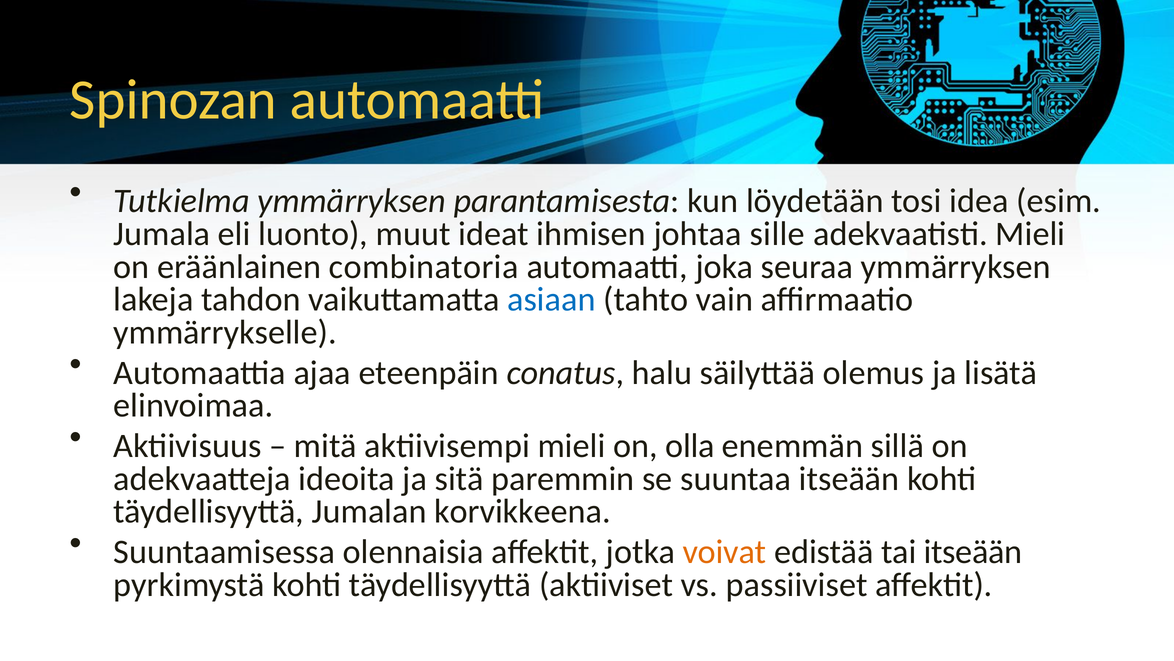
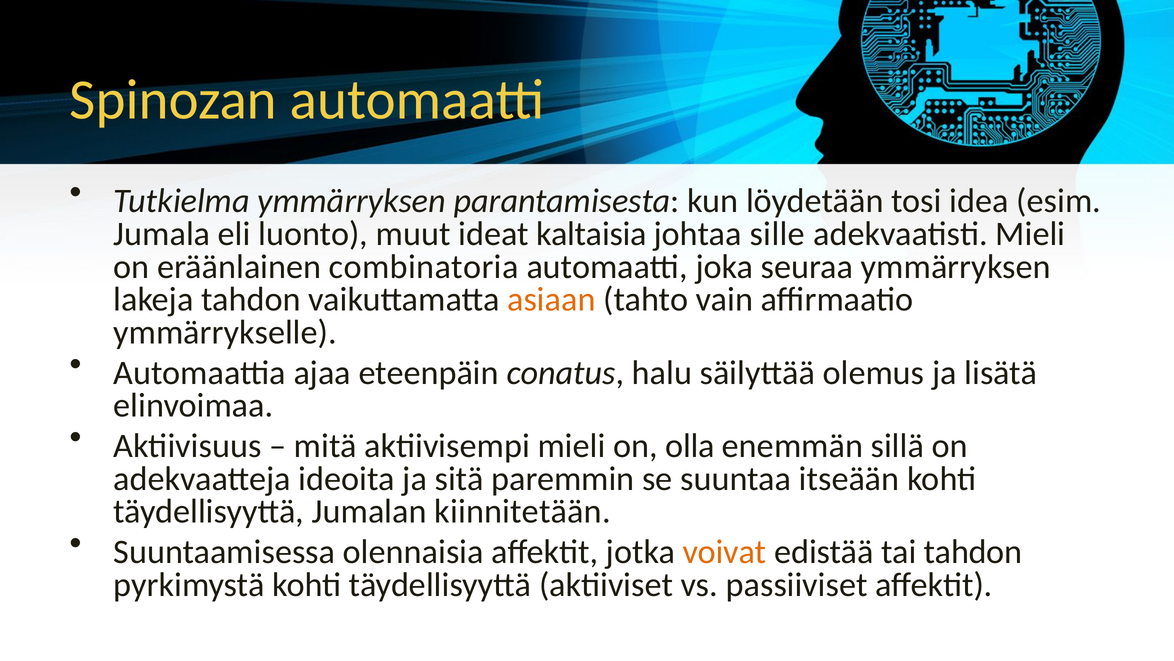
ihmisen: ihmisen -> kaltaisia (591, 234)
asiaan colour: blue -> orange (551, 299)
korvikkeena: korvikkeena -> kiinnitetään (523, 511)
tai itseään: itseään -> tahdon (973, 551)
